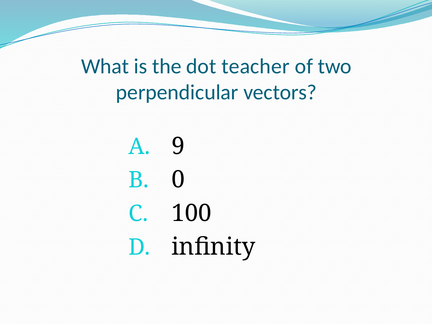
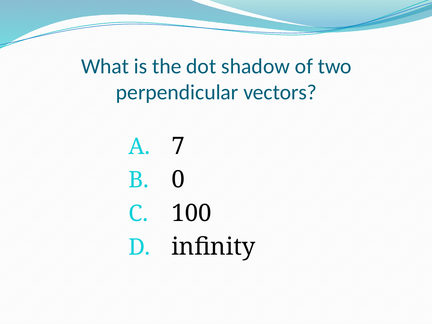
teacher: teacher -> shadow (256, 66)
9: 9 -> 7 (178, 146)
